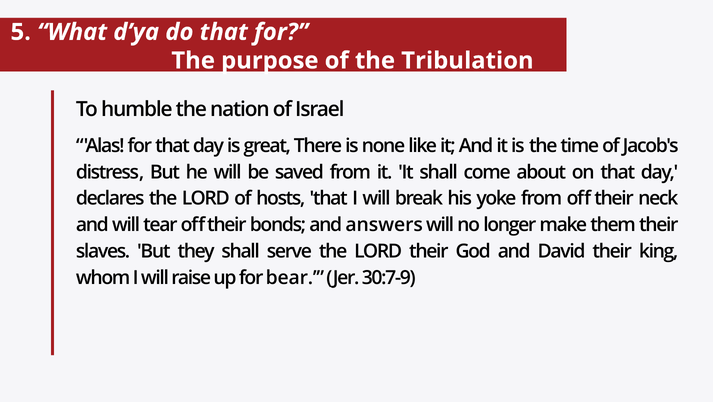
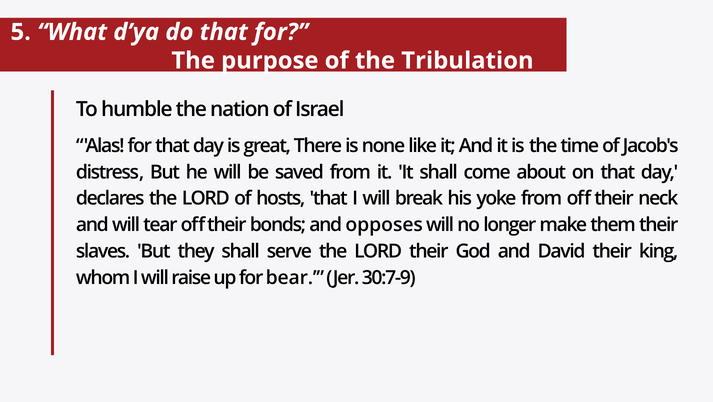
answers: answers -> opposes (384, 225)
